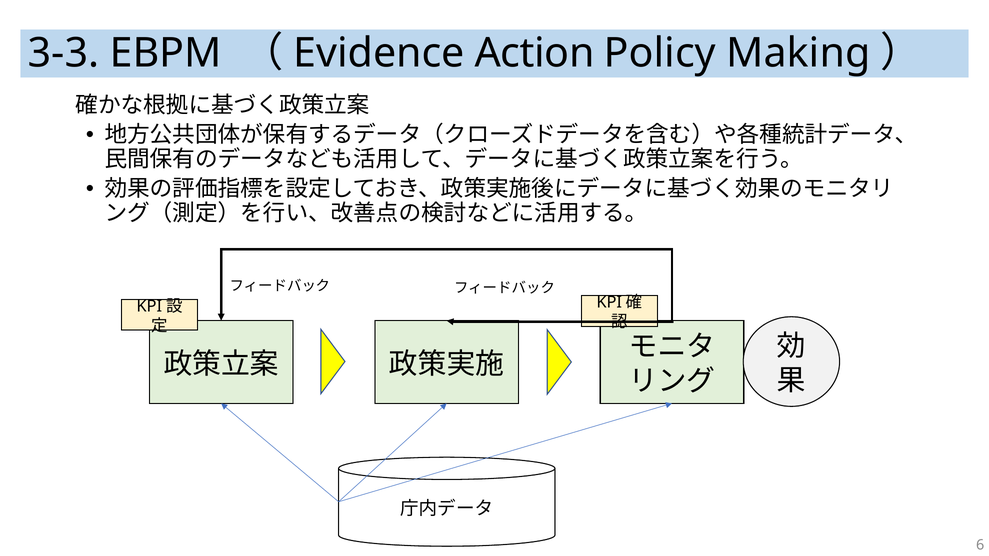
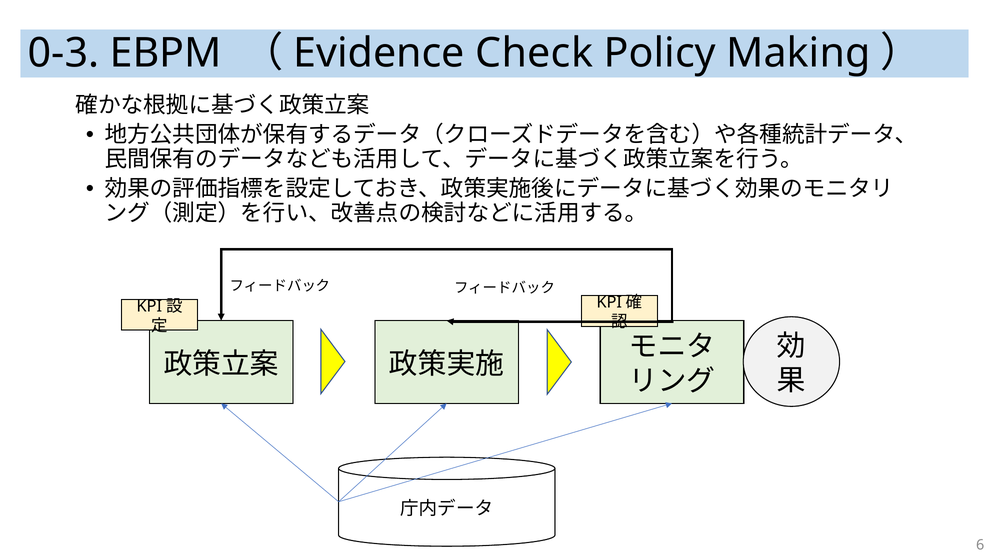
3-3: 3-3 -> 0-3 (63, 53)
Action: Action -> Check (534, 53)
